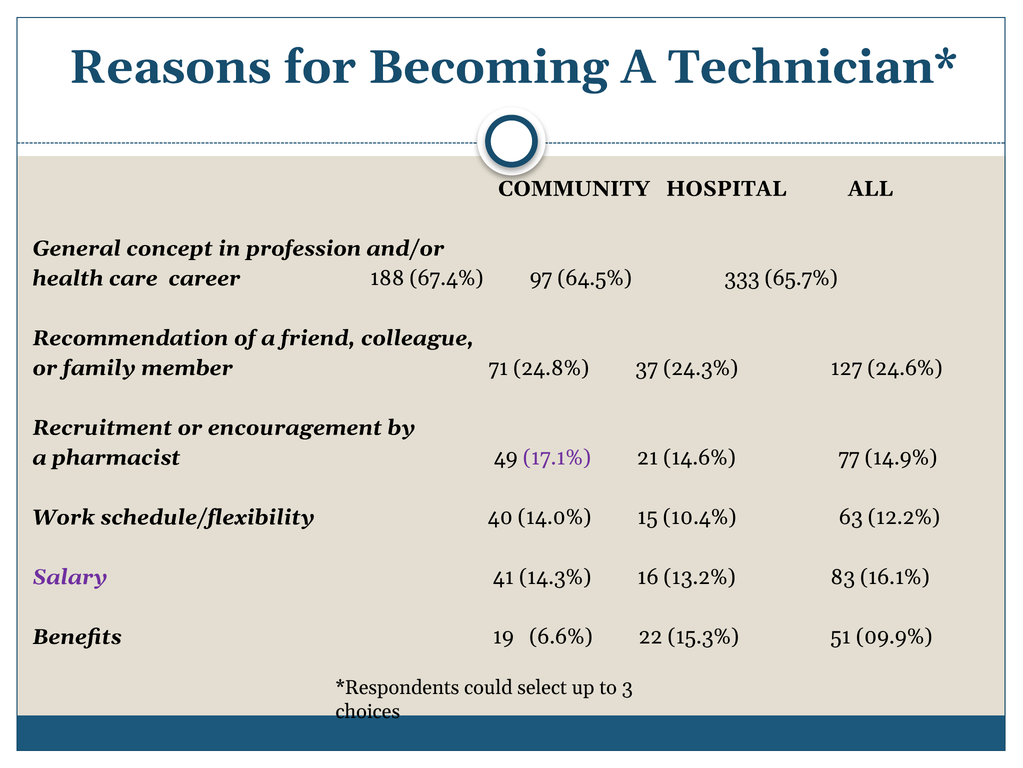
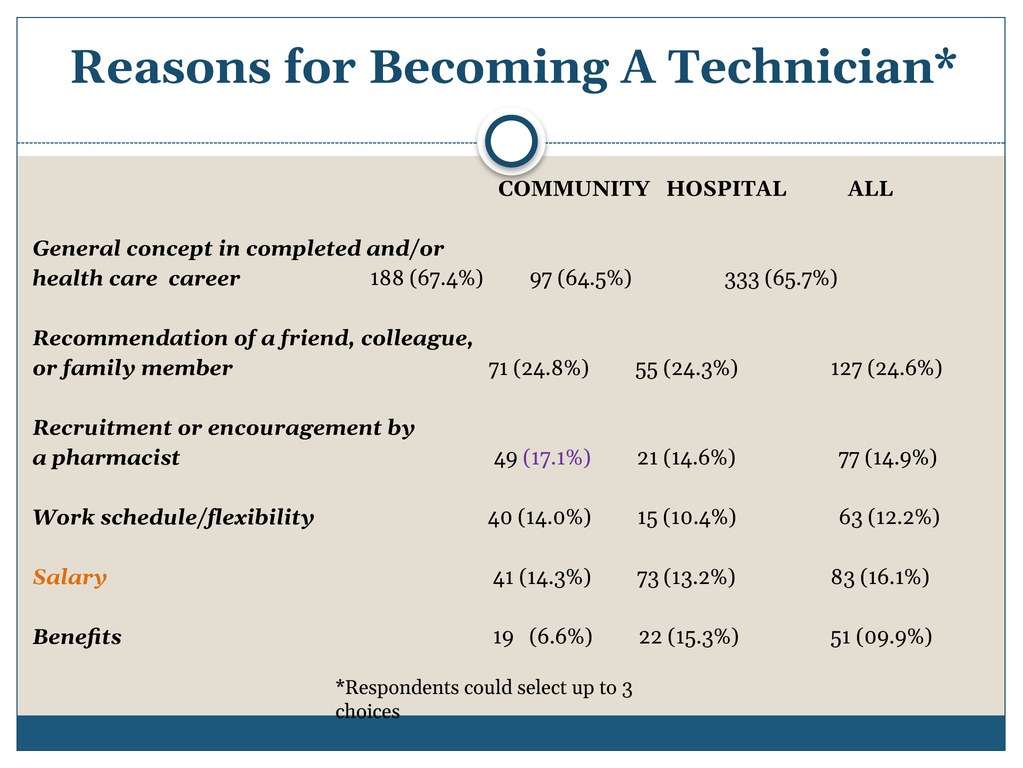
profession: profession -> completed (304, 248)
37: 37 -> 55 (647, 368)
Salary colour: purple -> orange (70, 577)
16: 16 -> 73 (648, 577)
